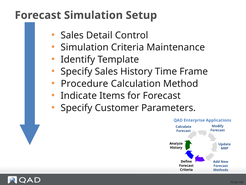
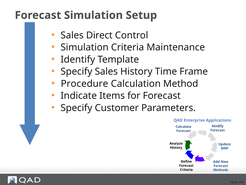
Detail: Detail -> Direct (99, 35)
